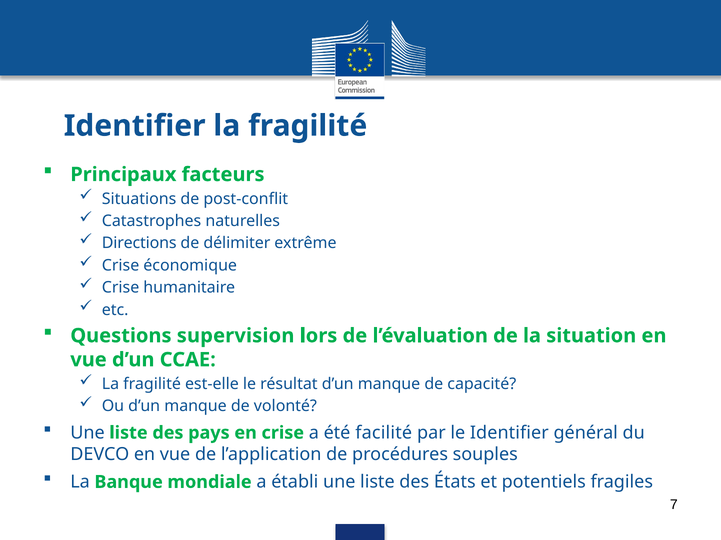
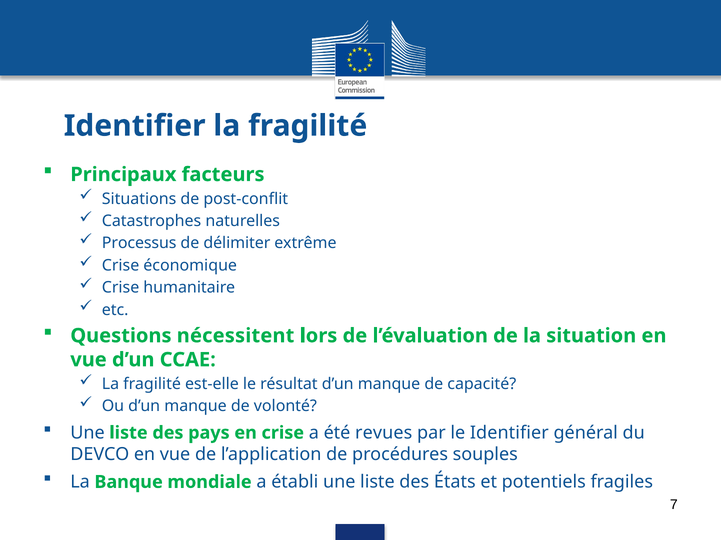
Directions: Directions -> Processus (139, 244)
supervision: supervision -> nécessitent (236, 336)
facilité: facilité -> revues (384, 433)
